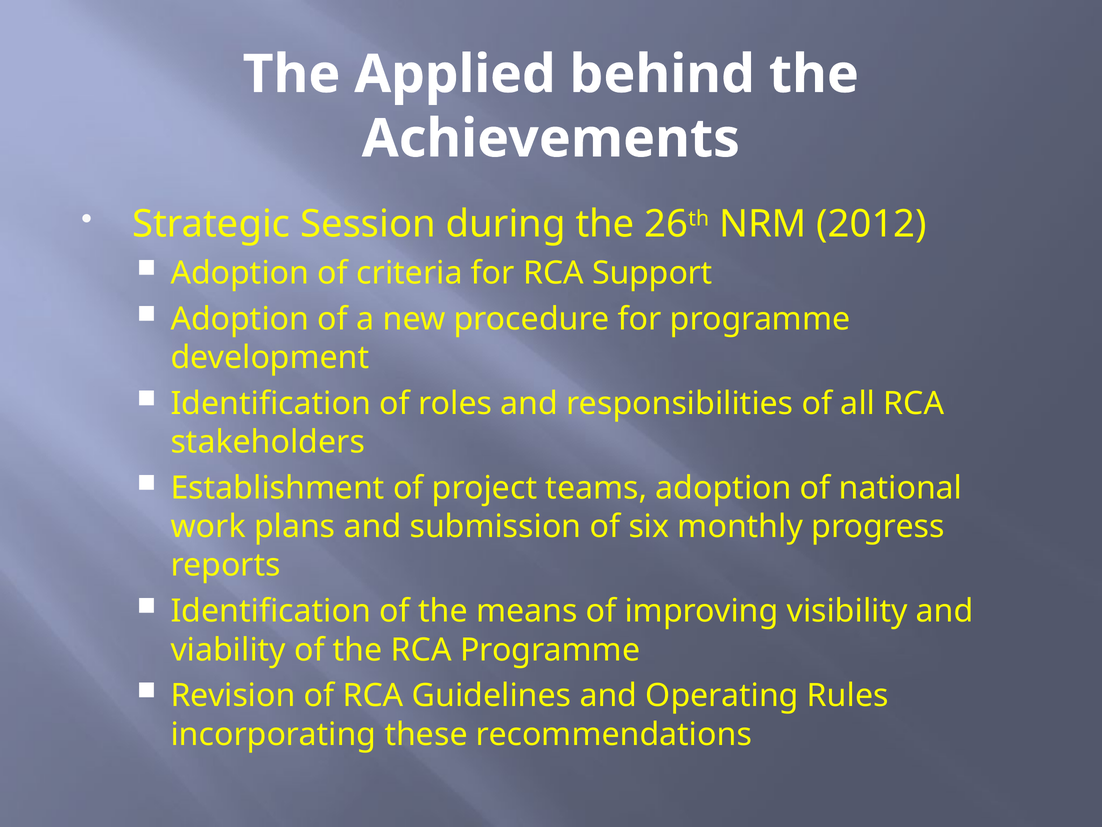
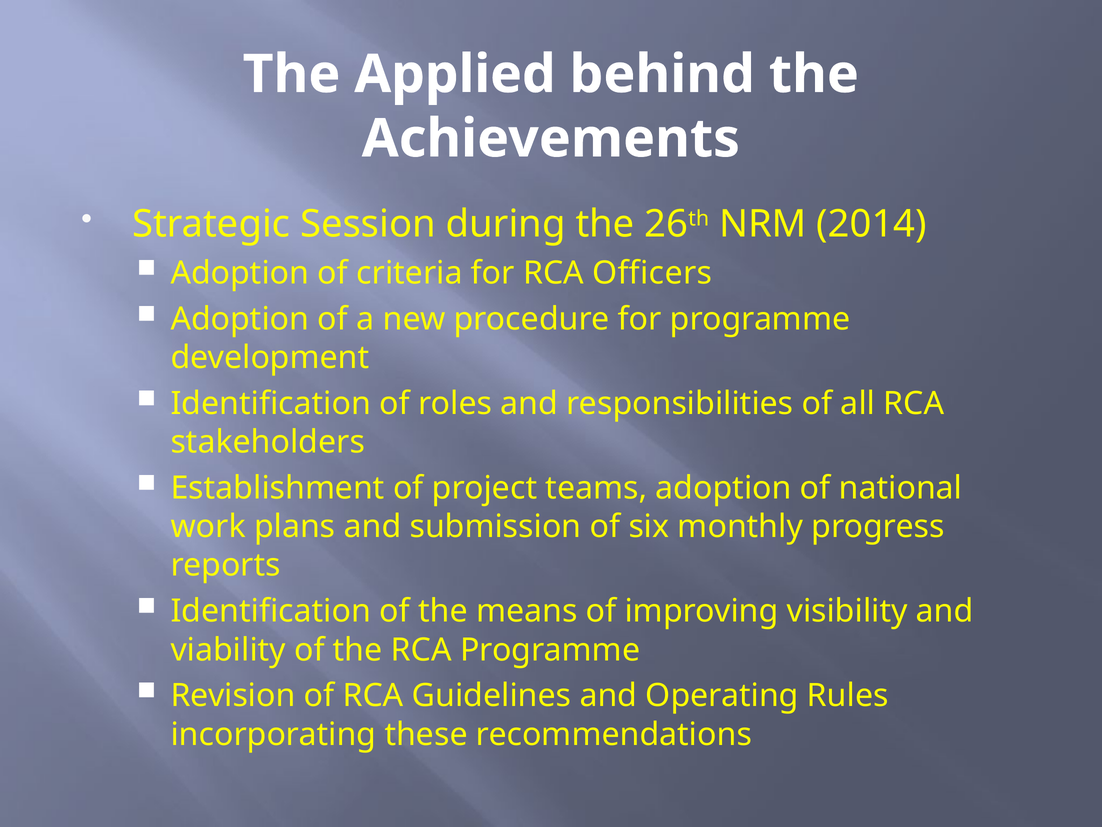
2012: 2012 -> 2014 (872, 224)
Support: Support -> Officers (652, 273)
